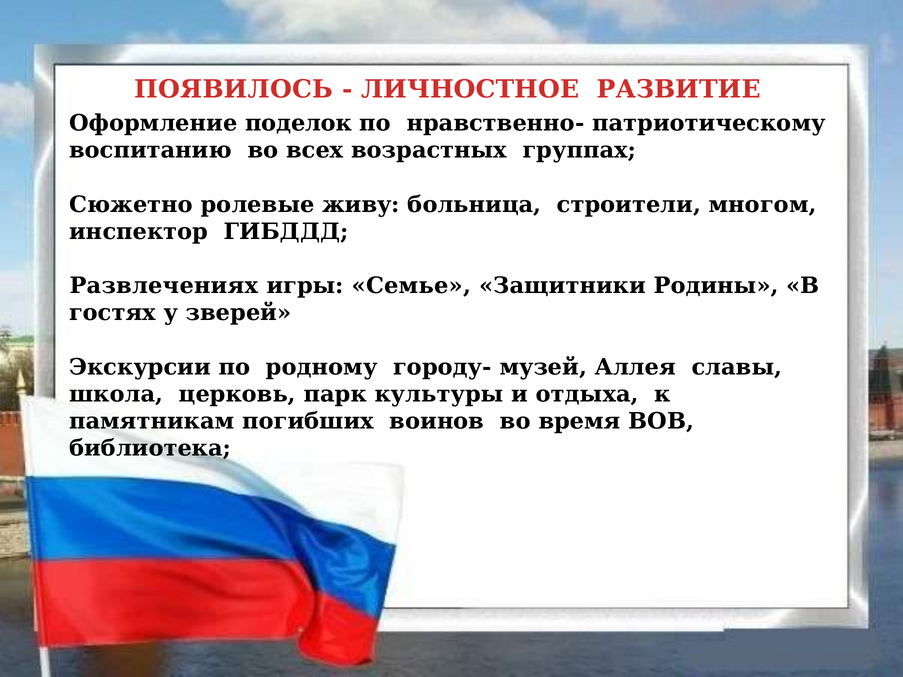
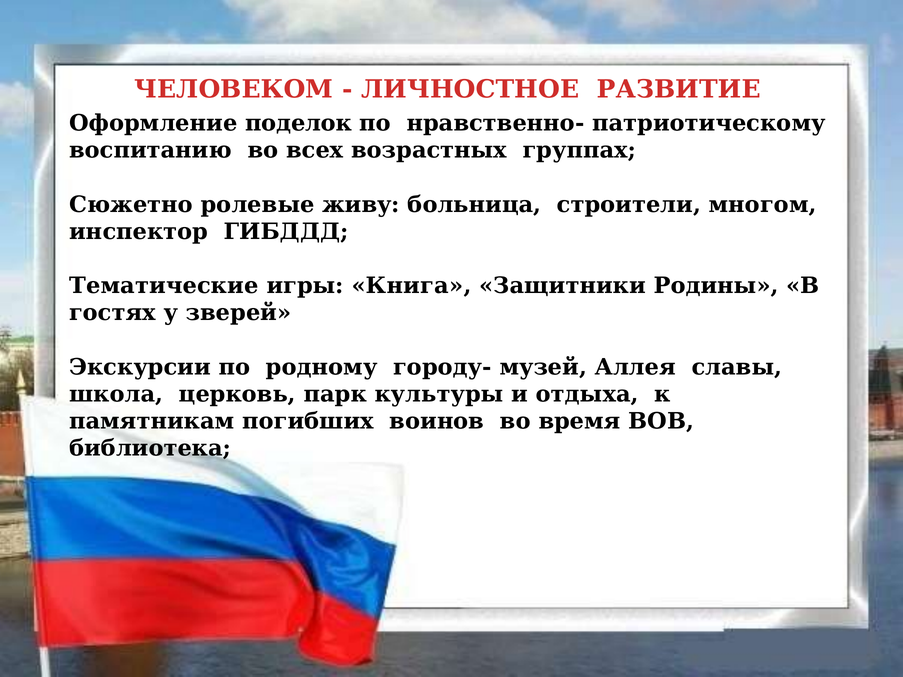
ПОЯВИЛОСЬ: ПОЯВИЛОСЬ -> ЧЕЛОВЕКОМ (234, 90)
Развлечениях: Развлечениях -> Тематические (164, 286)
Семье: Семье -> Книга (412, 286)
